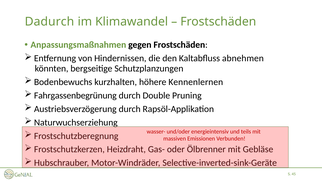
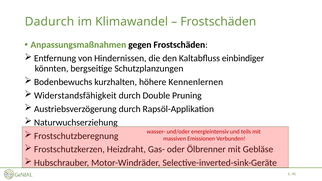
abnehmen: abnehmen -> einbindiger (243, 58)
Fahrgassenbegrünung: Fahrgassenbegrünung -> Widerstandsfähigkeit (75, 95)
